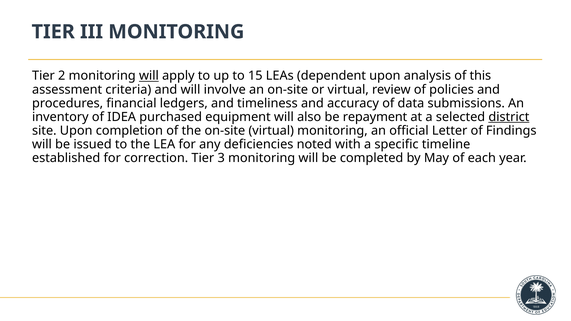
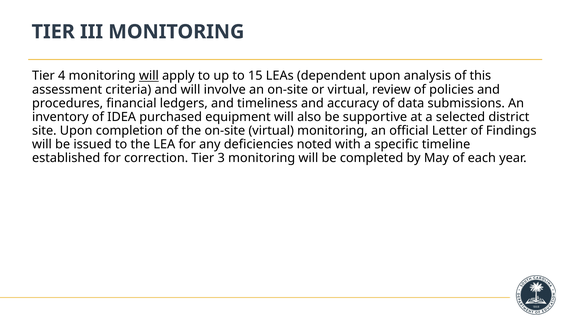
2: 2 -> 4 (62, 76)
repayment: repayment -> supportive (375, 117)
district underline: present -> none (509, 117)
